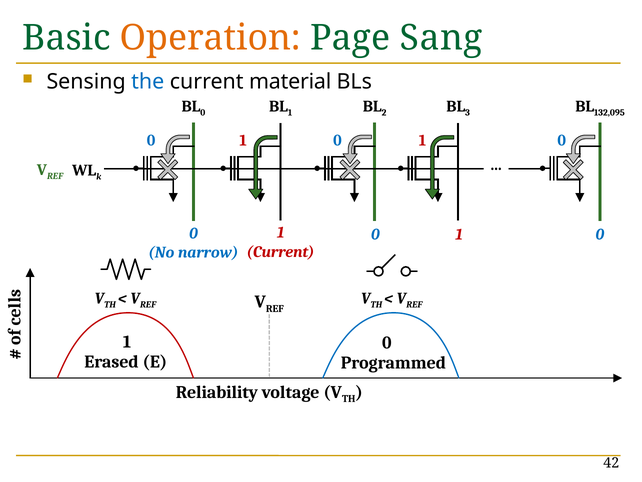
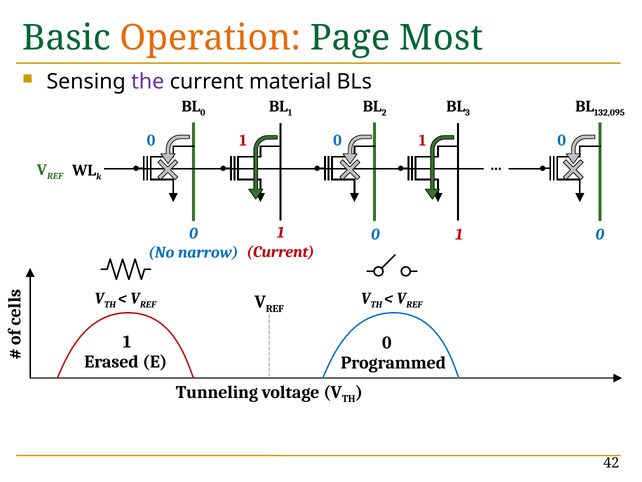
Sang: Sang -> Most (441, 38)
the colour: blue -> purple (148, 82)
Reliability: Reliability -> Tunneling (217, 392)
